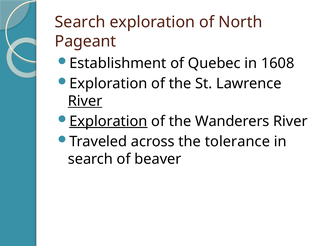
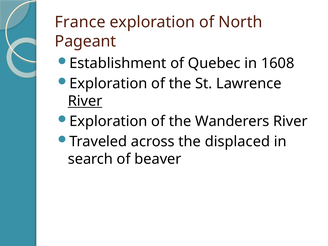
Search: Search -> France (80, 22)
Exploration underline: present -> none (108, 121)
tolerance: tolerance -> displaced (237, 142)
